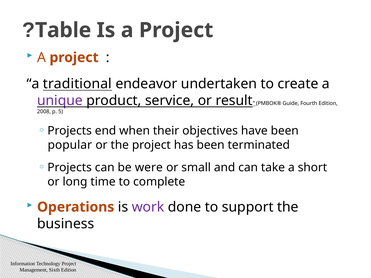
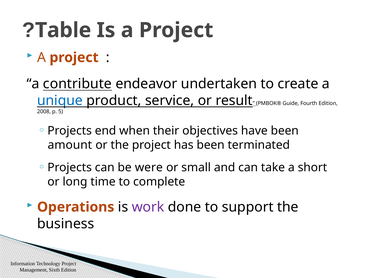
traditional: traditional -> contribute (77, 84)
unique colour: purple -> blue (60, 101)
popular: popular -> amount (70, 145)
